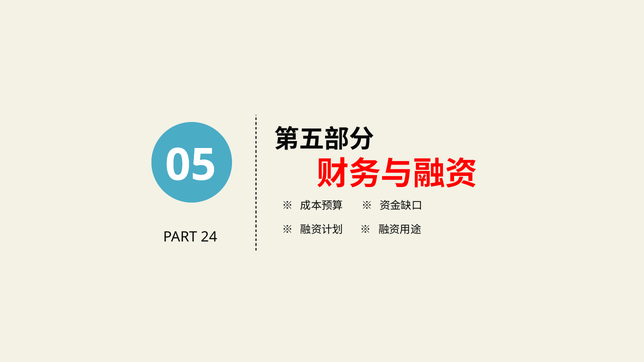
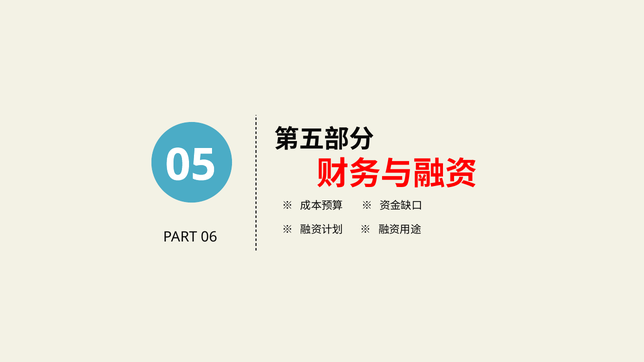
24: 24 -> 06 (209, 237)
